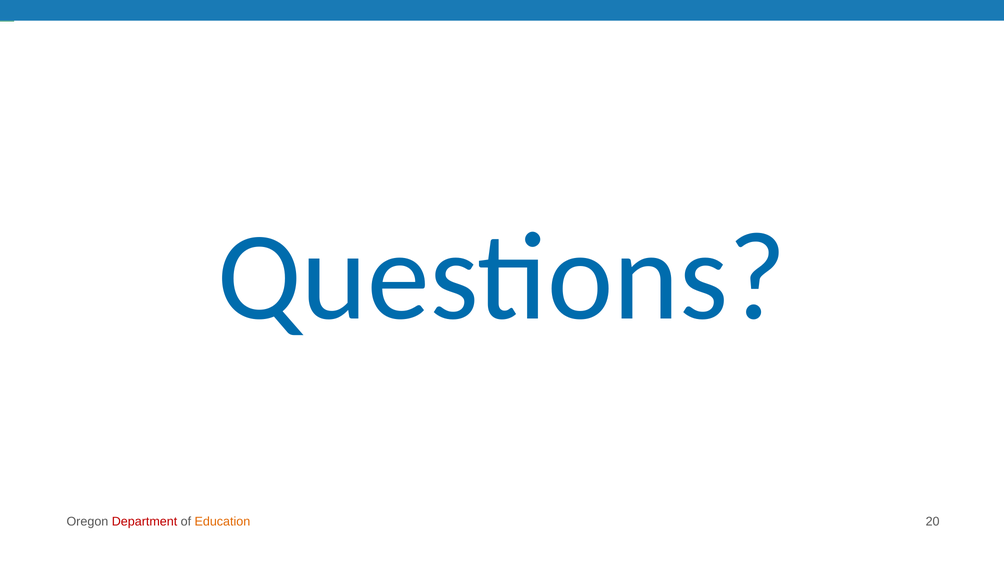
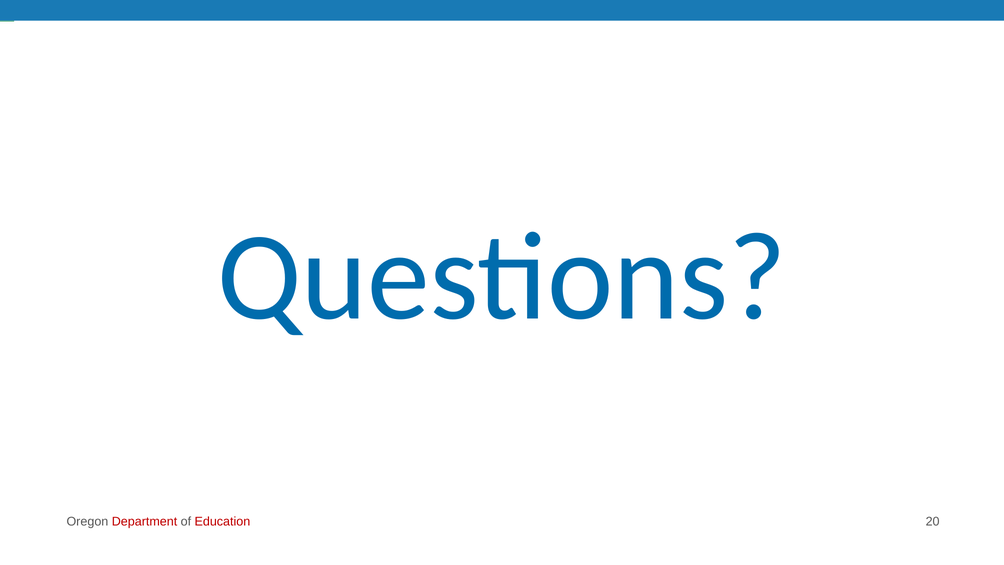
Education colour: orange -> red (222, 521)
